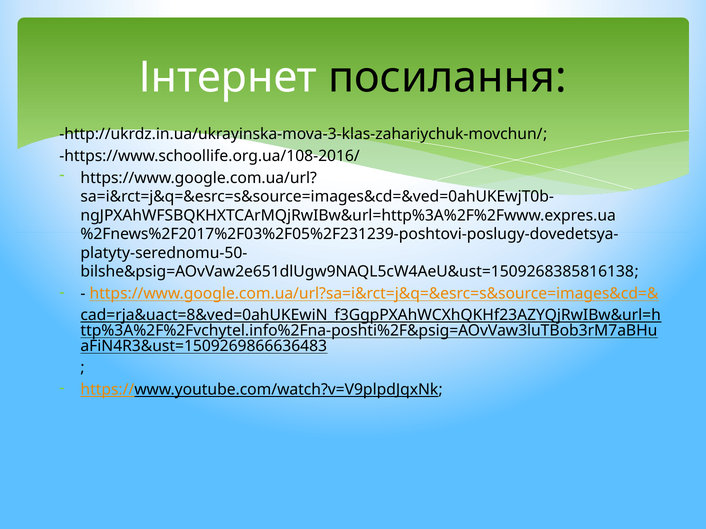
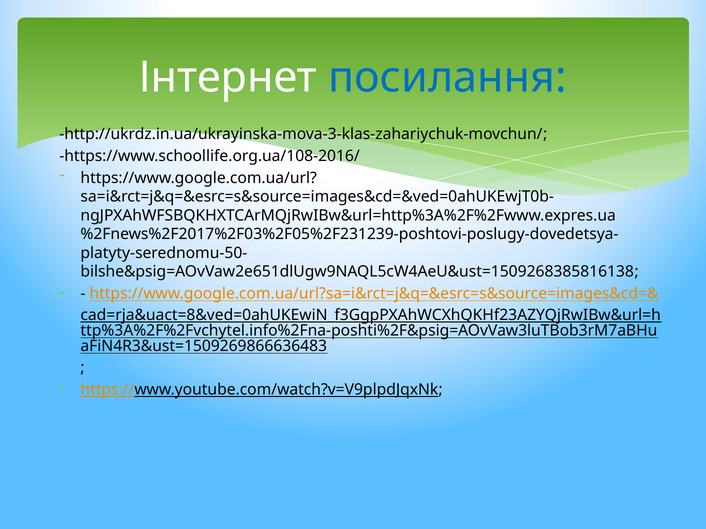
посилання colour: black -> blue (448, 77)
